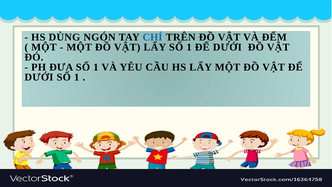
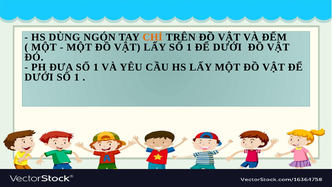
CHỈ colour: blue -> orange (152, 37)
